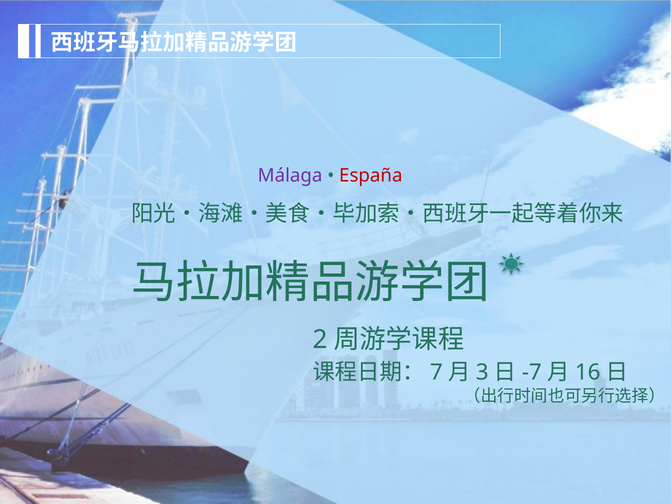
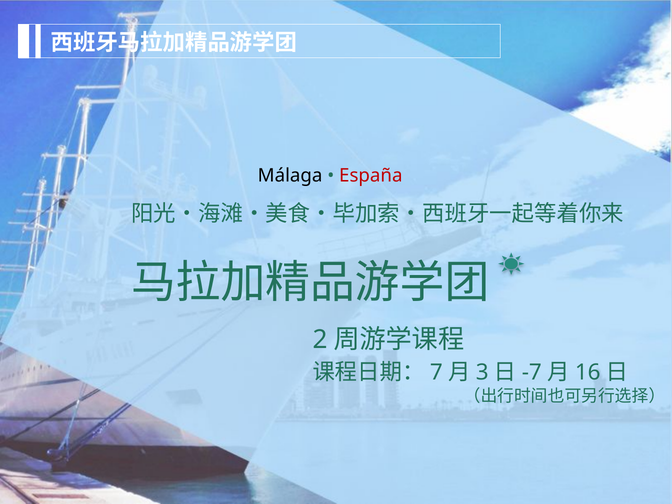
Málaga colour: purple -> black (290, 176)
